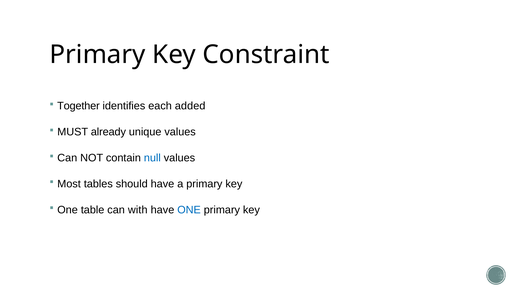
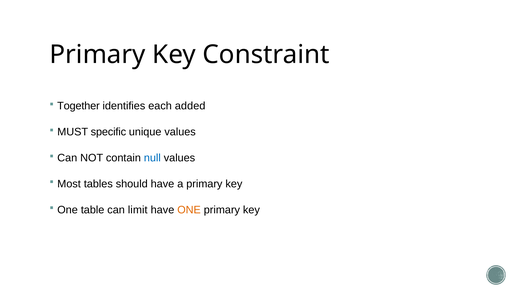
already: already -> specific (108, 132)
with: with -> limit (138, 210)
ONE colour: blue -> orange (189, 210)
